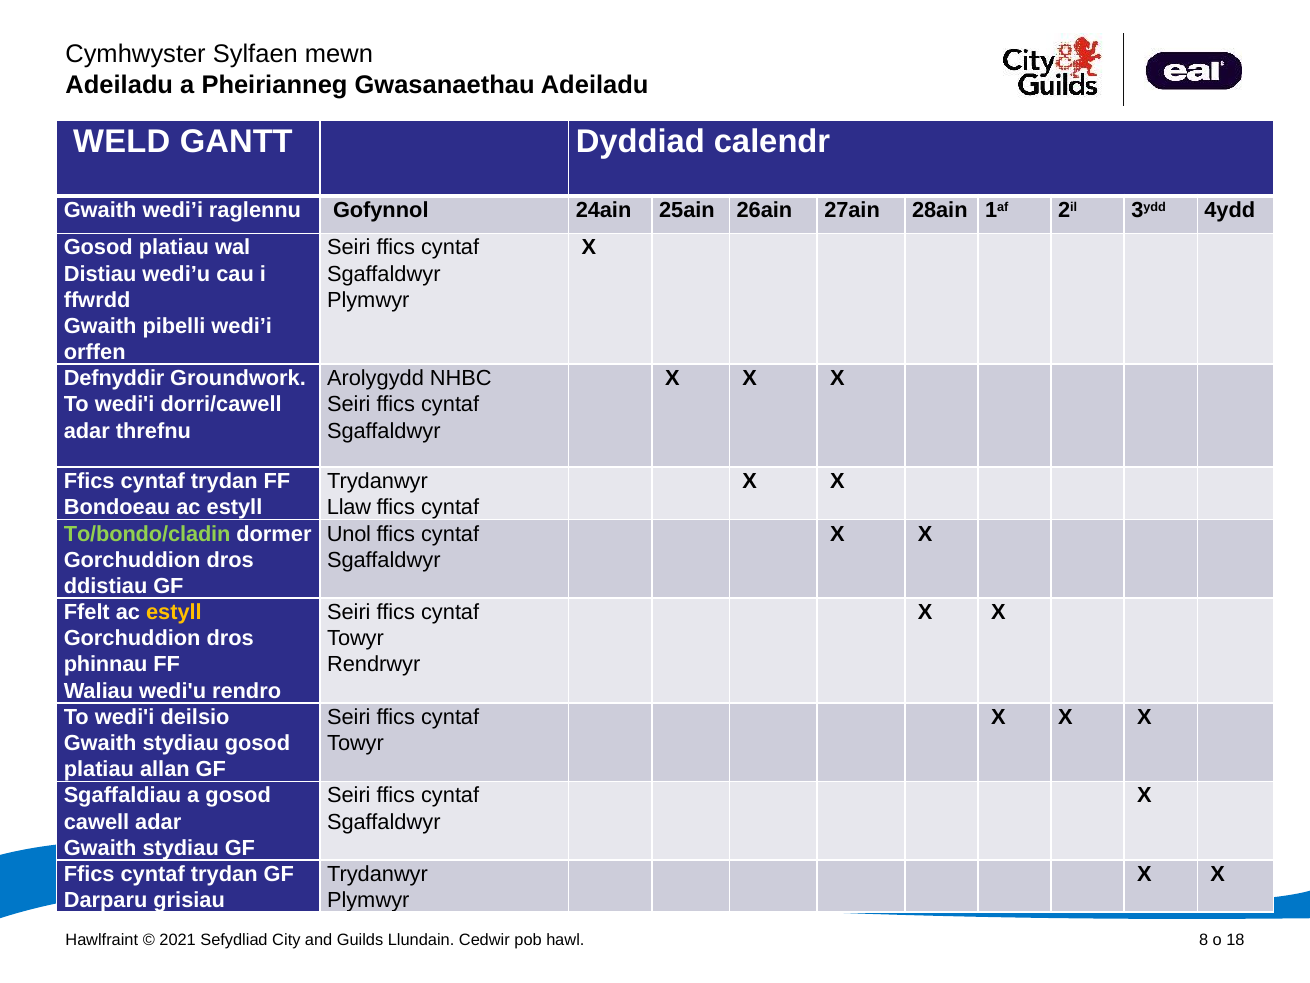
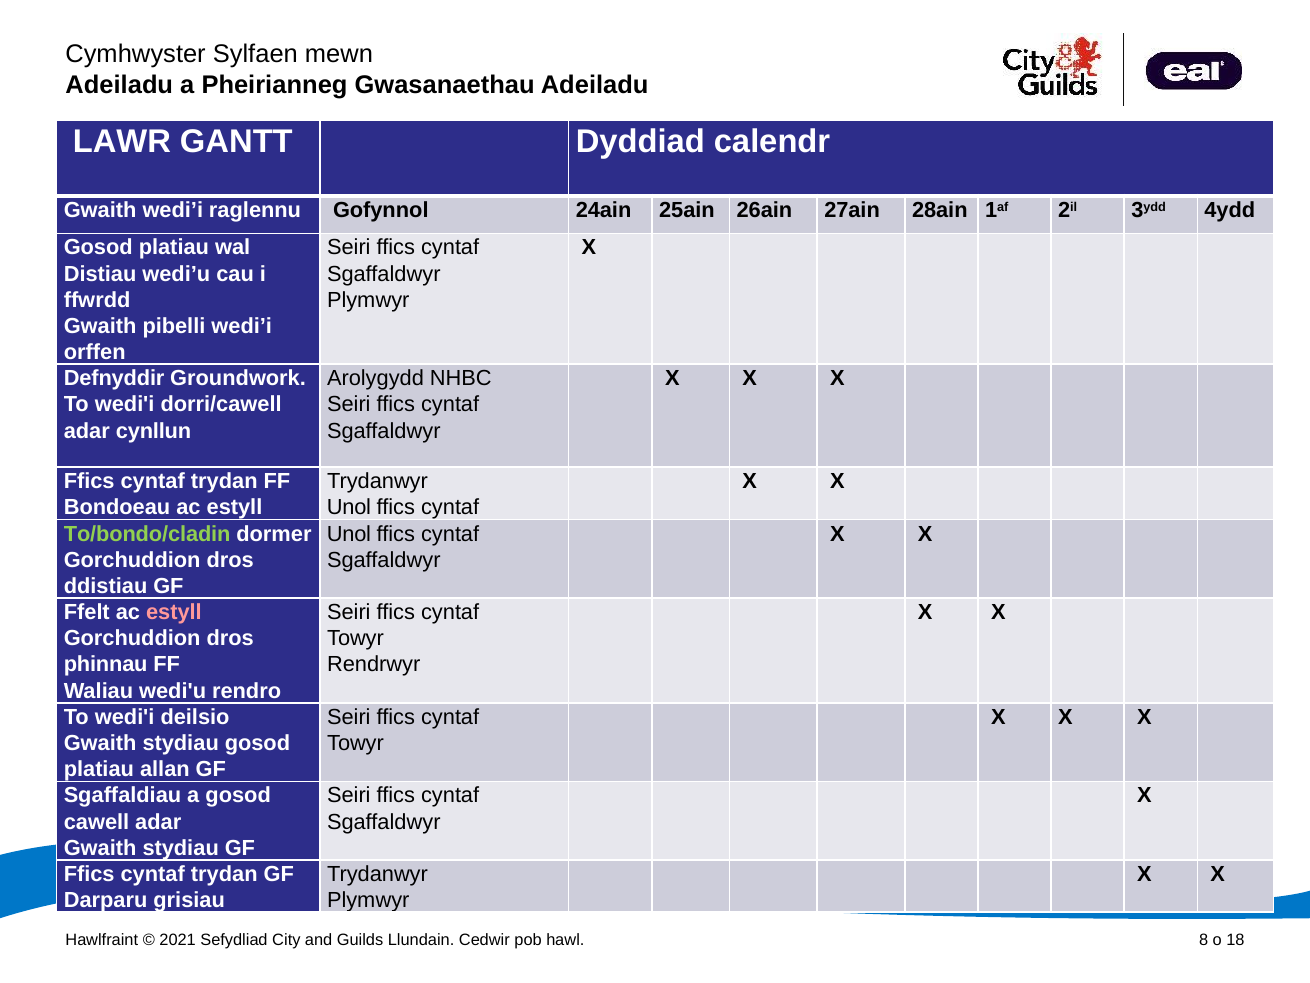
WELD: WELD -> LAWR (122, 141)
threfnu: threfnu -> cynllun (154, 431)
Llaw: Llaw -> Unol (349, 507)
estyll colour: yellow -> pink (174, 612)
